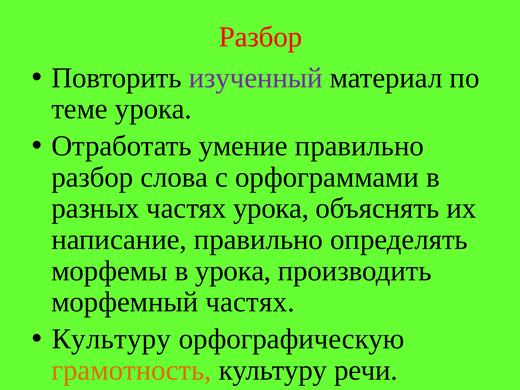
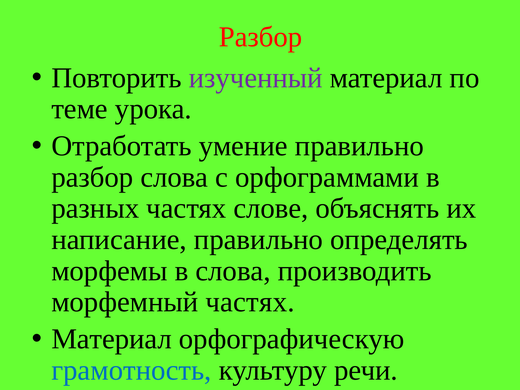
частях урока: урока -> слове (271, 208)
в урока: урока -> слова (233, 271)
Культуру: Культуру -> Материал (112, 339)
грамотность colour: orange -> blue (131, 370)
